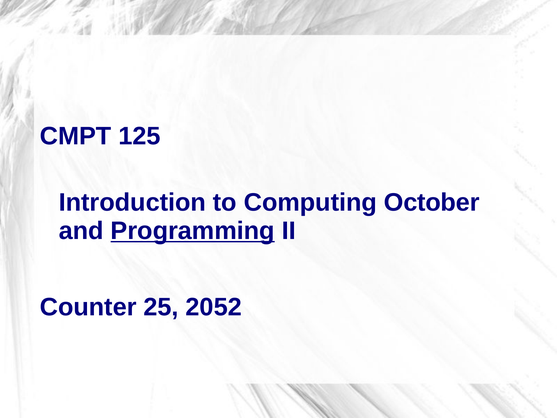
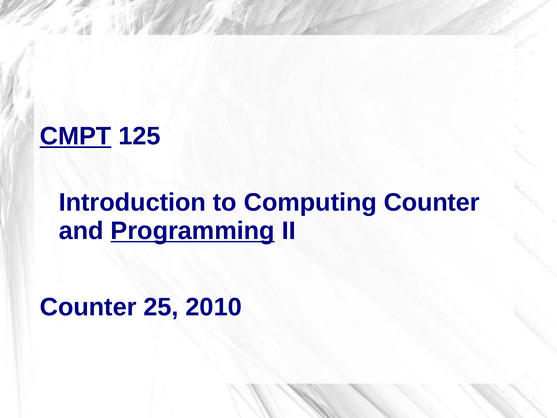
CMPT underline: none -> present (76, 136)
Computing October: October -> Counter (432, 202)
2052: 2052 -> 2010 (214, 307)
